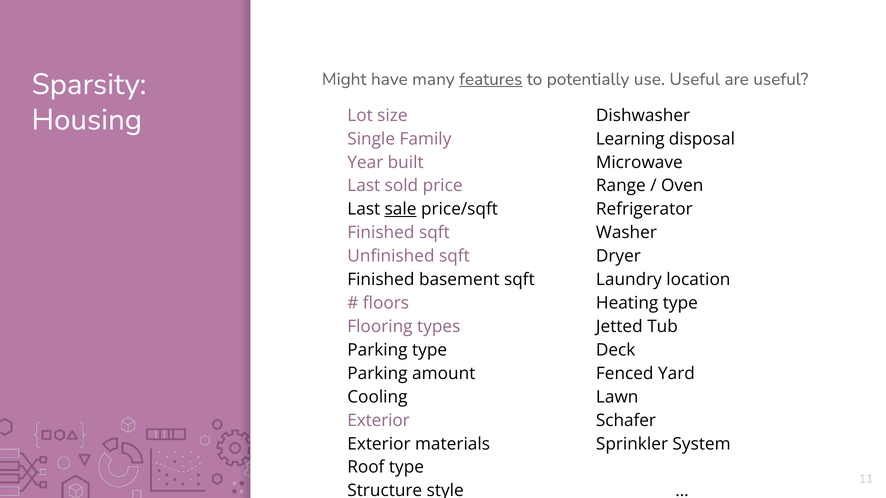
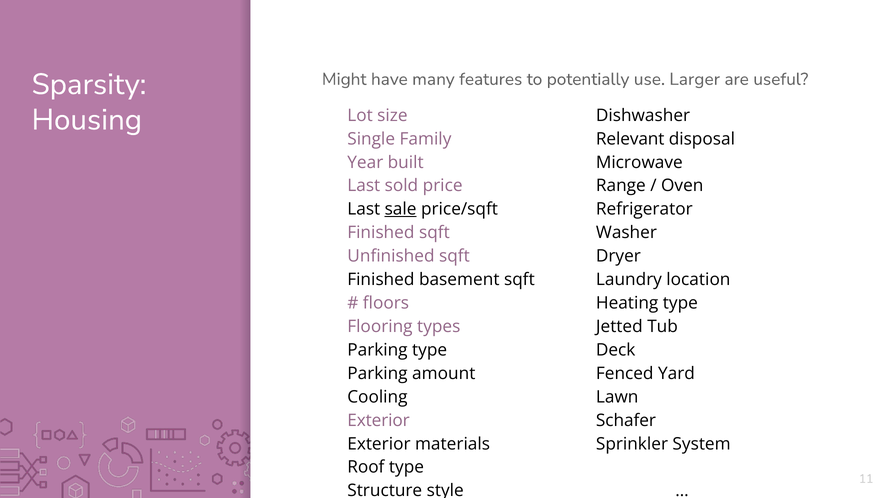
features underline: present -> none (491, 79)
use Useful: Useful -> Larger (695, 79)
Learning: Learning -> Relevant (630, 139)
